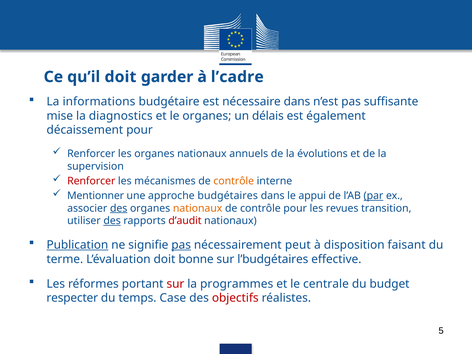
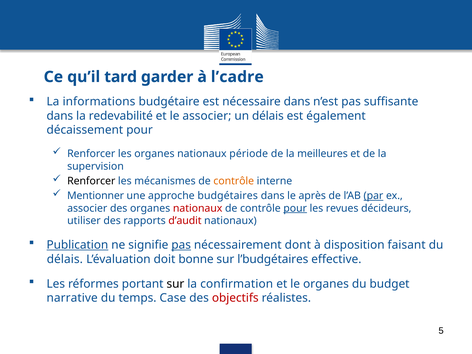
qu’il doit: doit -> tard (121, 77)
mise: mise -> dans (60, 116)
diagnostics: diagnostics -> redevabilité (121, 116)
le organes: organes -> associer (207, 116)
annuels: annuels -> période (249, 154)
évolutions: évolutions -> meilleures (322, 154)
Renforcer colour: red -> black (91, 181)
appui: appui -> après (312, 196)
des underline: present -> none (119, 208)
nationaux colour: orange -> red (198, 208)
pour underline: none -> present (295, 208)
transition: transition -> décideurs (386, 208)
des underline: present -> none (112, 221)
peut: peut -> dont (298, 245)
terme: terme -> délais (65, 259)
sur colour: red -> black (175, 284)
programmes: programmes -> confirmation (237, 284)
le centrale: centrale -> organes (326, 284)
respecter: respecter -> narrative (72, 298)
